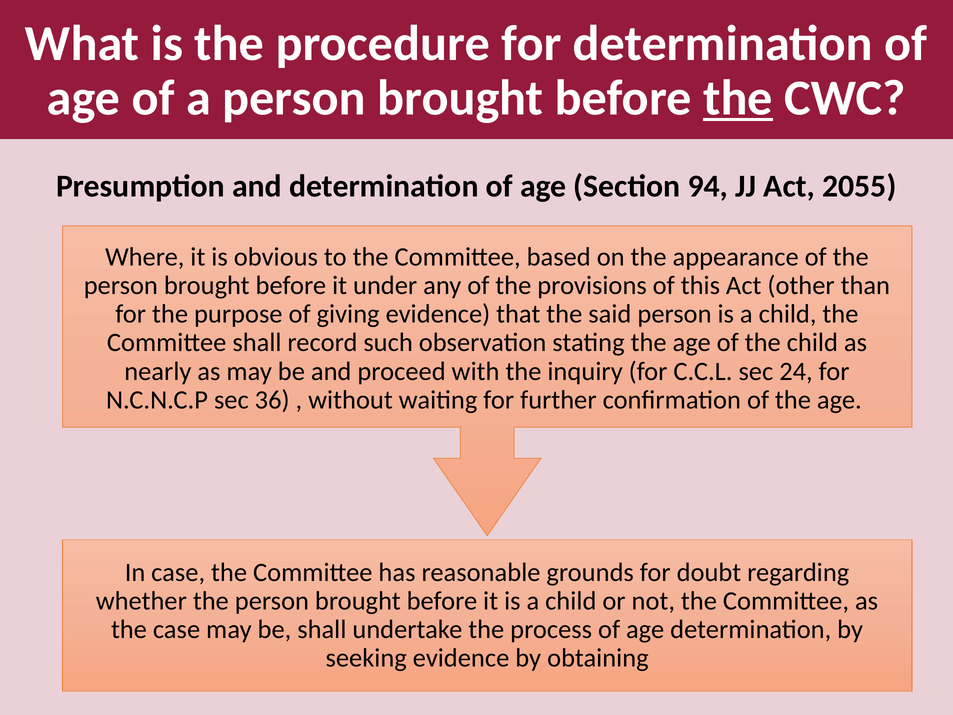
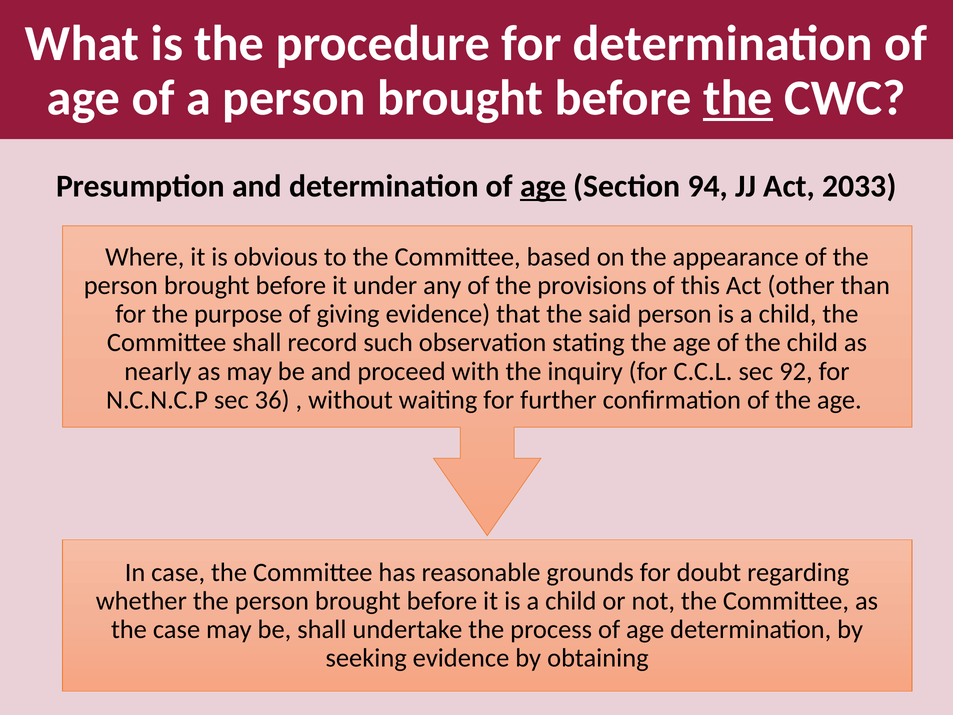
age underline: none -> present (543, 186)
2055: 2055 -> 2033 (859, 186)
24: 24 -> 92 (796, 371)
